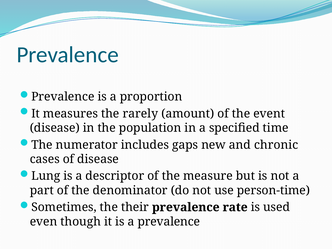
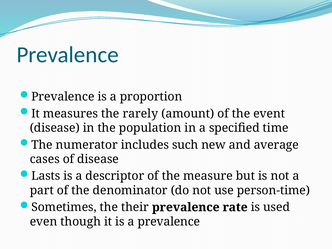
gaps: gaps -> such (185, 145)
chronic: chronic -> average (276, 145)
Lung: Lung -> Lasts (46, 176)
